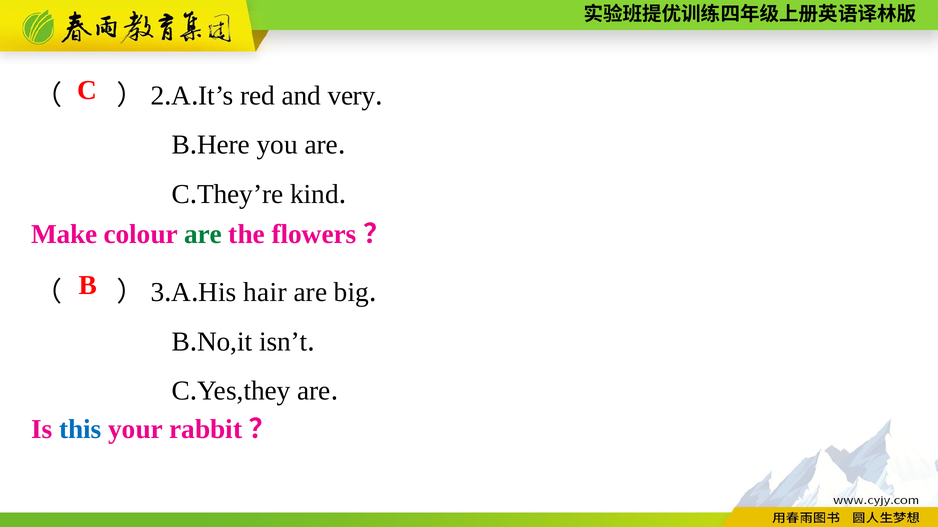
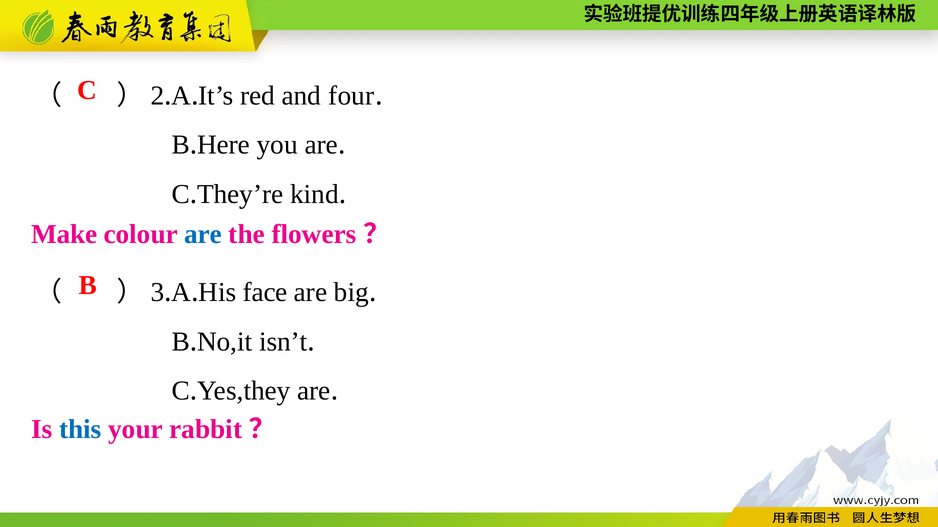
very: very -> four (351, 96)
are colour: green -> blue (203, 234)
hair: hair -> face (265, 293)
